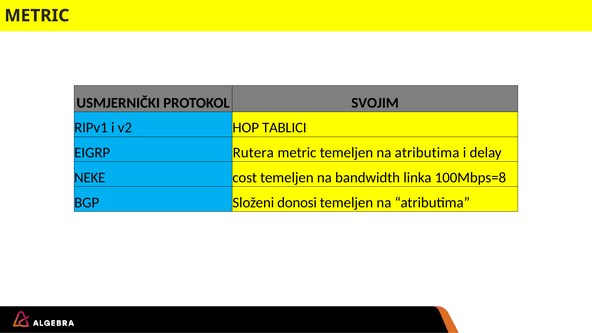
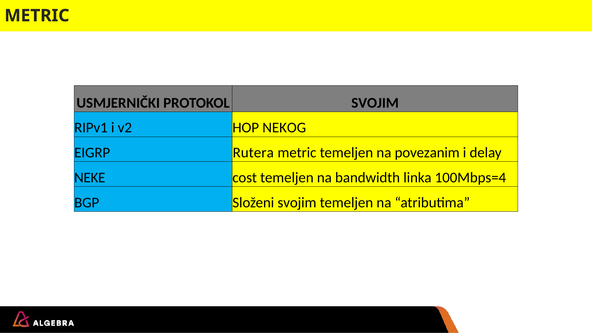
TABLICI: TABLICI -> NEKOG (284, 128)
metric temeljen na atributima: atributima -> povezanim (427, 153)
100Mbps=8: 100Mbps=8 -> 100Mbps=4 (470, 178)
Složeni donosi: donosi -> svojim (297, 203)
